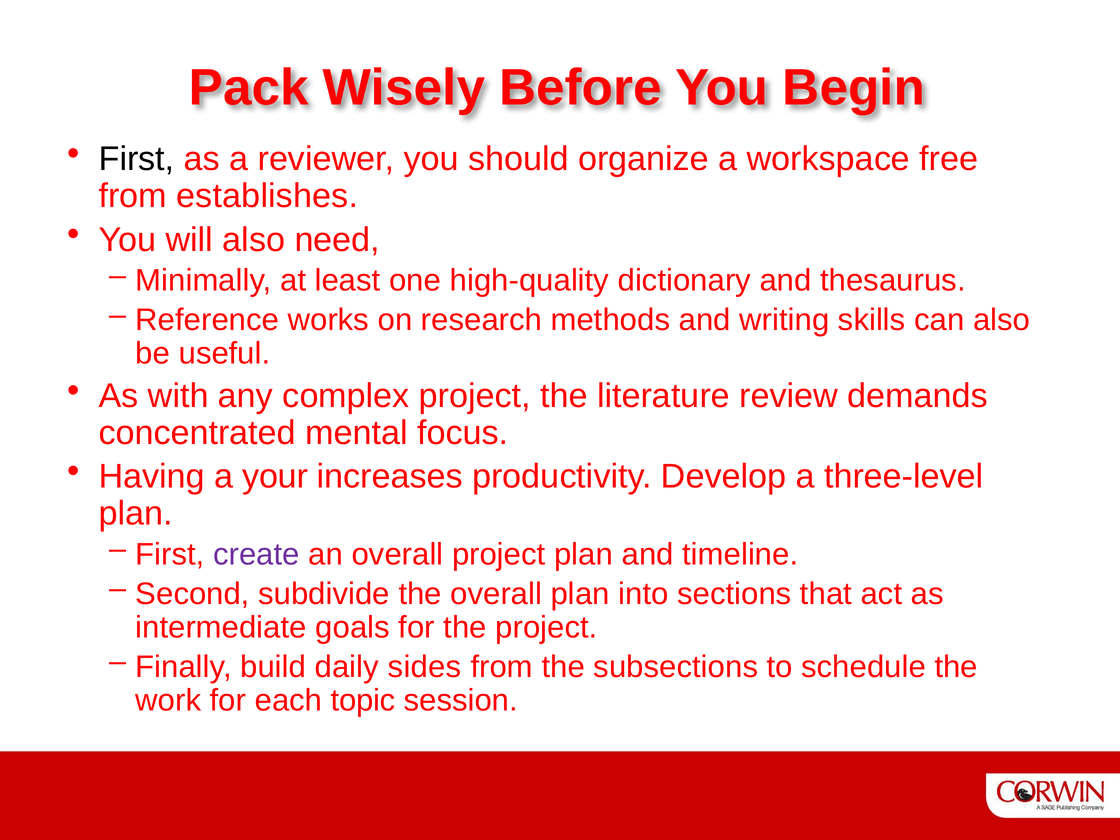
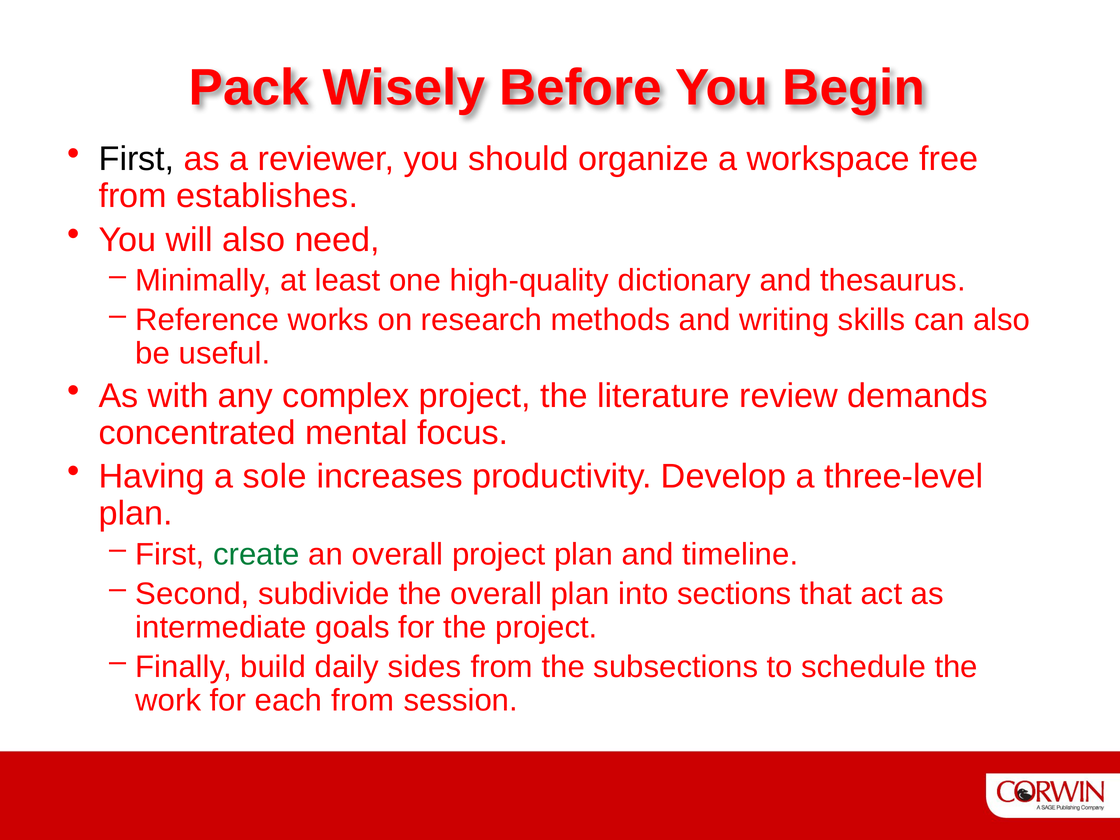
your: your -> sole (275, 477)
create colour: purple -> green (256, 554)
each topic: topic -> from (363, 700)
